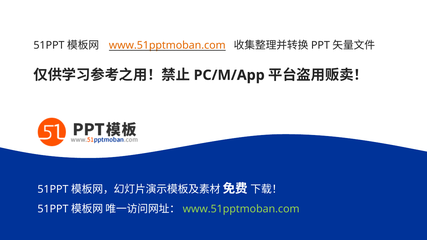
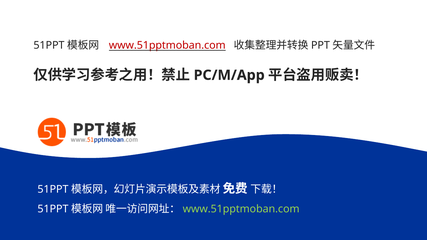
www.51pptmoban.com colour: orange -> red (167, 45)
